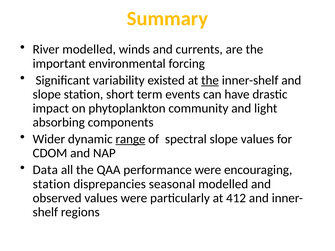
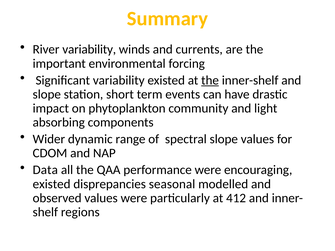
River modelled: modelled -> variability (89, 49)
range underline: present -> none (130, 139)
station: station -> existed (52, 184)
